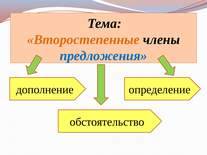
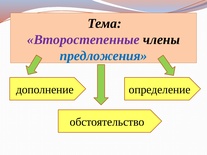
Второстепенные colour: orange -> purple (83, 40)
